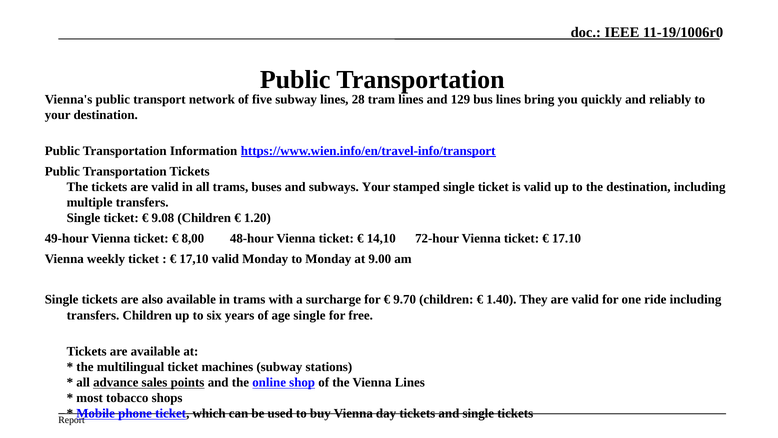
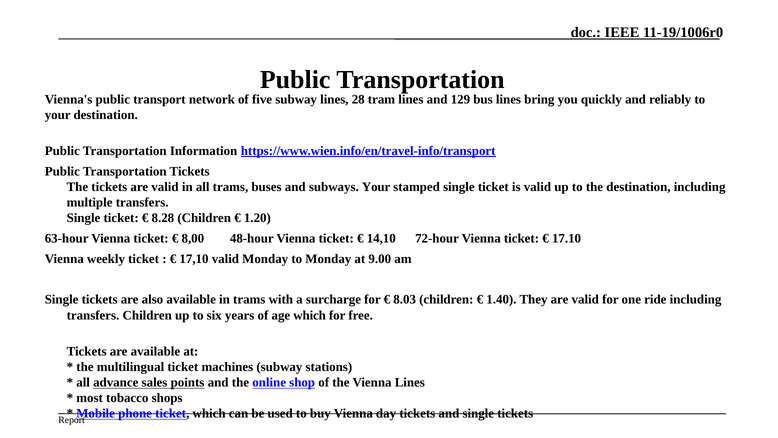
9.08: 9.08 -> 8.28 (163, 218)
49-hour: 49-hour -> 63-hour (67, 238)
9.70: 9.70 -> 8.03 (405, 299)
age single: single -> which (310, 315)
